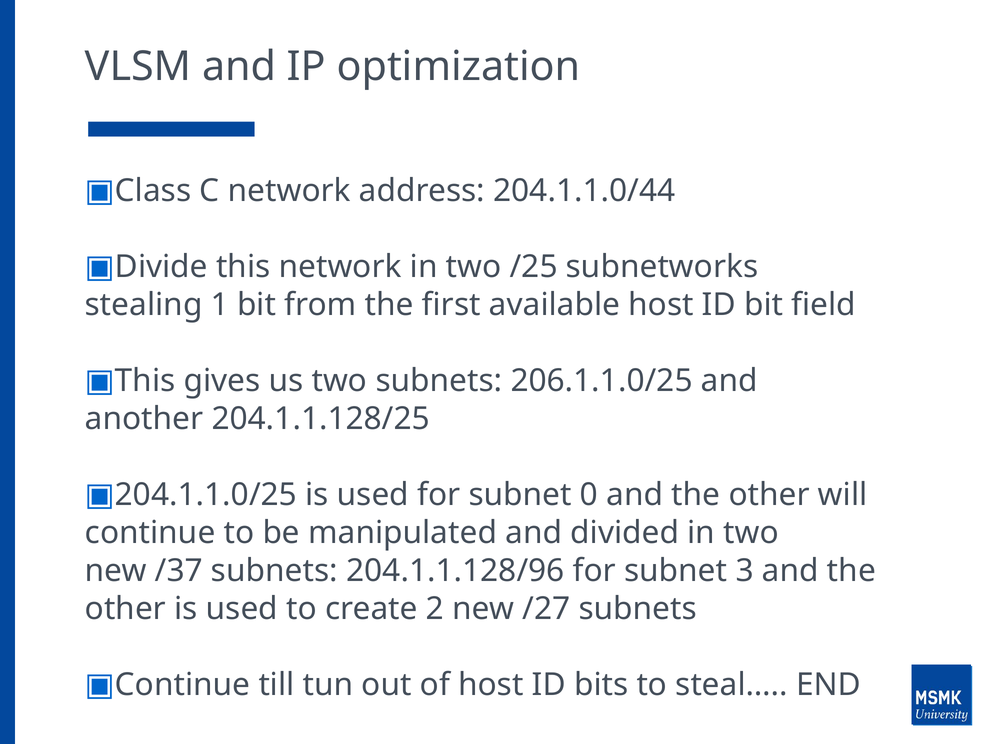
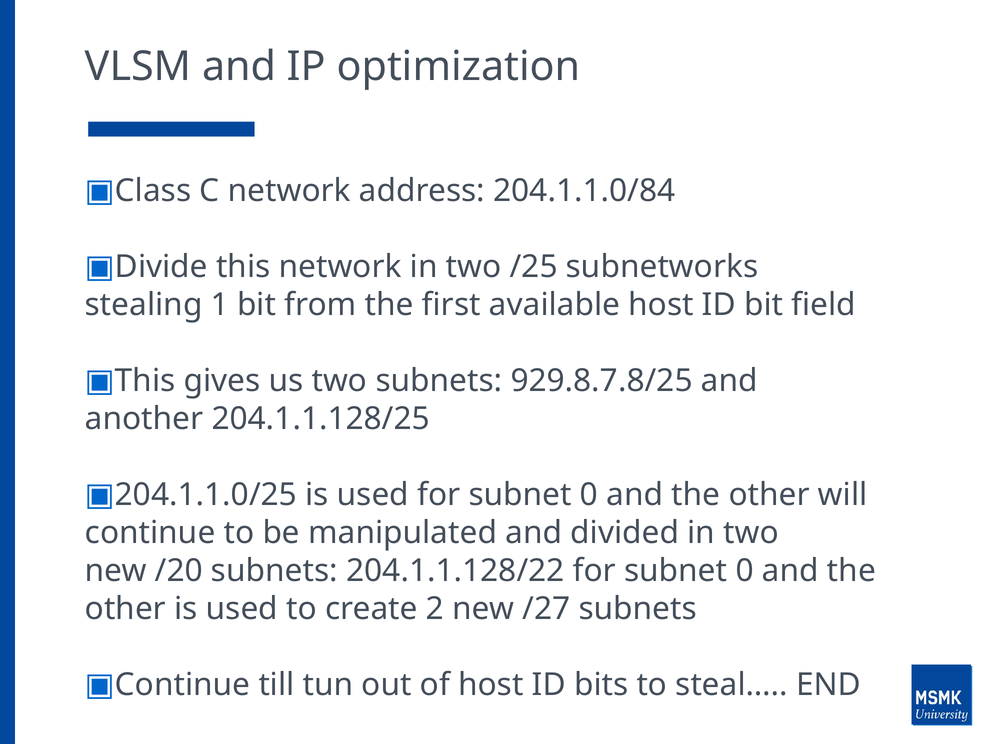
204.1.1.0/44: 204.1.1.0/44 -> 204.1.1.0/84 (584, 191)
206.1.1.0/25: 206.1.1.0/25 -> 929.8.7.8/25 (602, 381)
/37: /37 -> /20 (179, 571)
204.1.1.128/96: 204.1.1.128/96 -> 204.1.1.128/22 (455, 571)
3: 3 -> 0 (745, 571)
